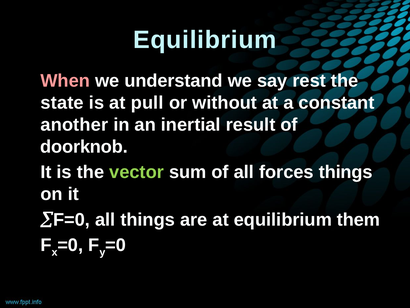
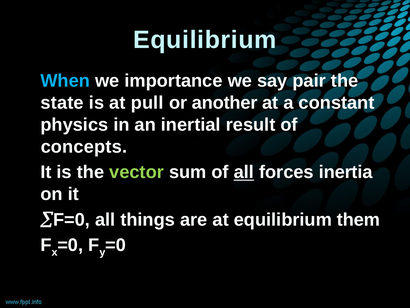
When colour: pink -> light blue (65, 81)
understand: understand -> importance (174, 81)
rest: rest -> pair (309, 81)
without: without -> another (225, 103)
another: another -> physics (74, 125)
doorknob: doorknob -> concepts (84, 146)
all underline: none -> present (244, 172)
forces things: things -> inertia (346, 172)
